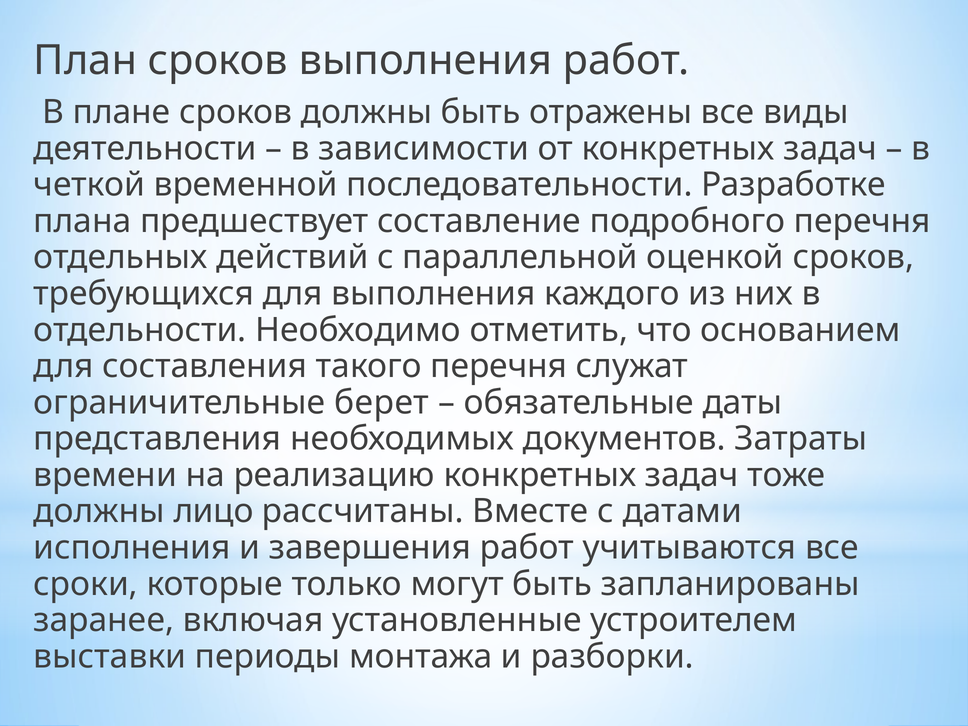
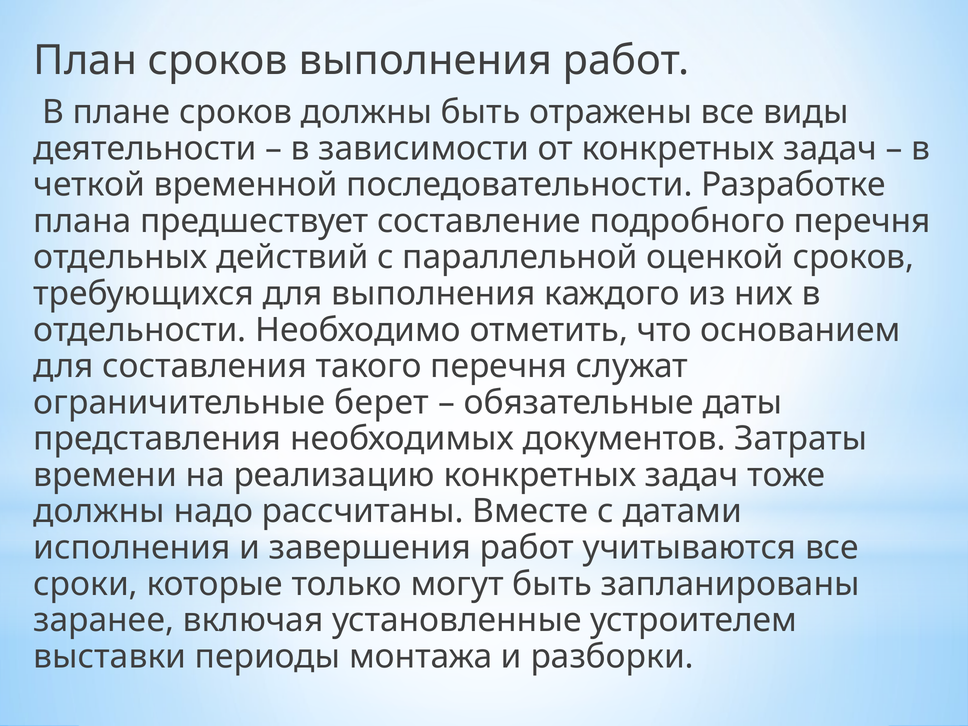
лицо: лицо -> надо (213, 511)
